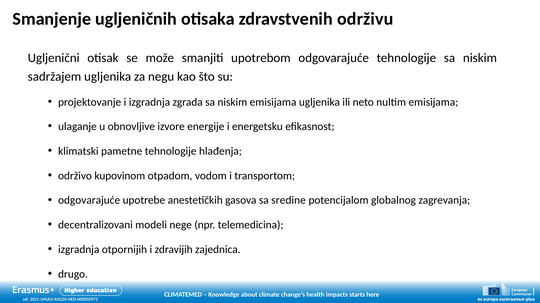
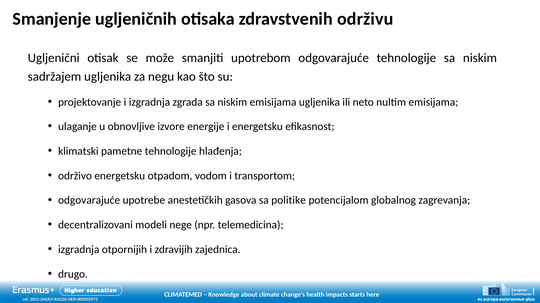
održivo kupovinom: kupovinom -> energetsku (120, 176)
sredine: sredine -> politike (289, 201)
